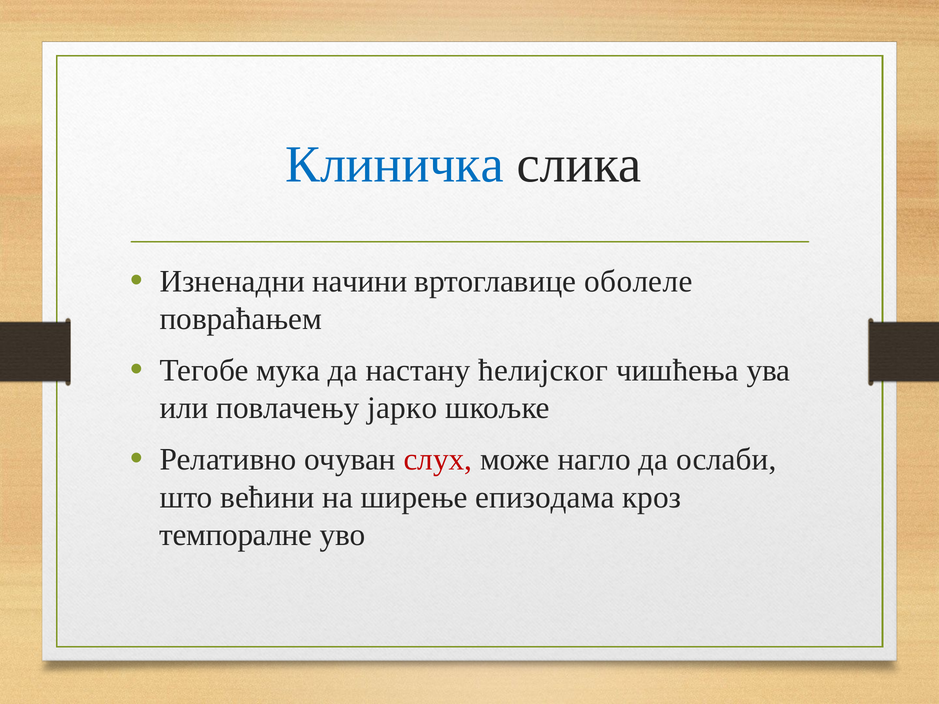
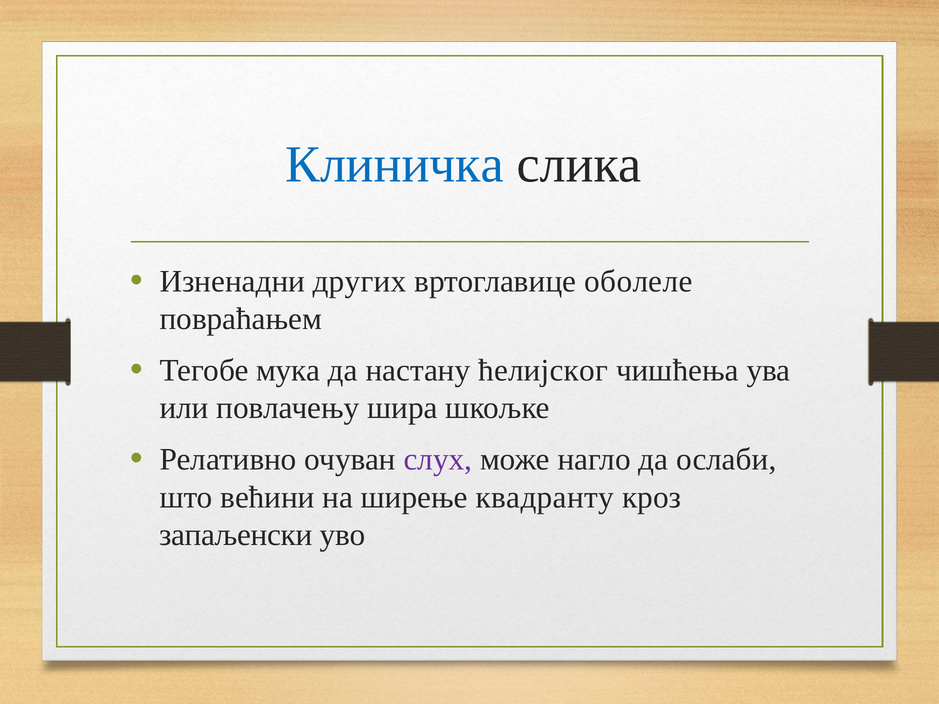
начини: начини -> других (360, 281)
јарко: јарко -> шира (402, 408)
слух colour: red -> purple (438, 460)
епизодама: епизодама -> квадранту (545, 497)
темпоралне: темпоралне -> запаљенски (236, 535)
